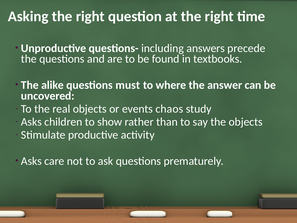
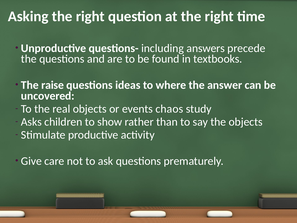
alike: alike -> raise (53, 85)
must: must -> ideas (128, 85)
Asks: Asks -> Give (31, 161)
